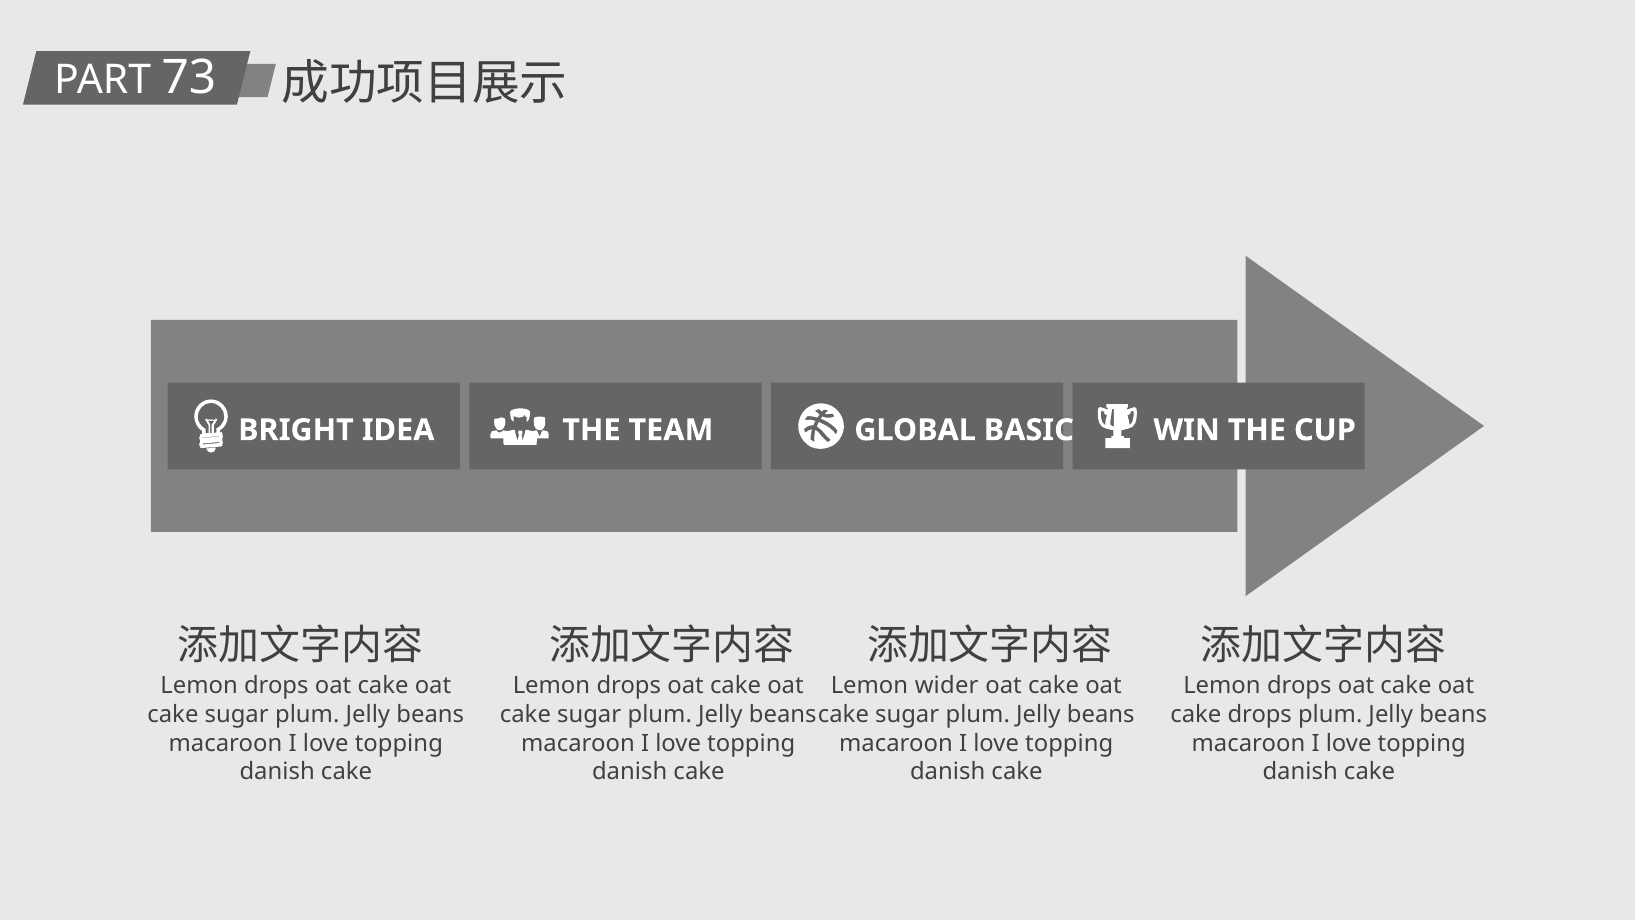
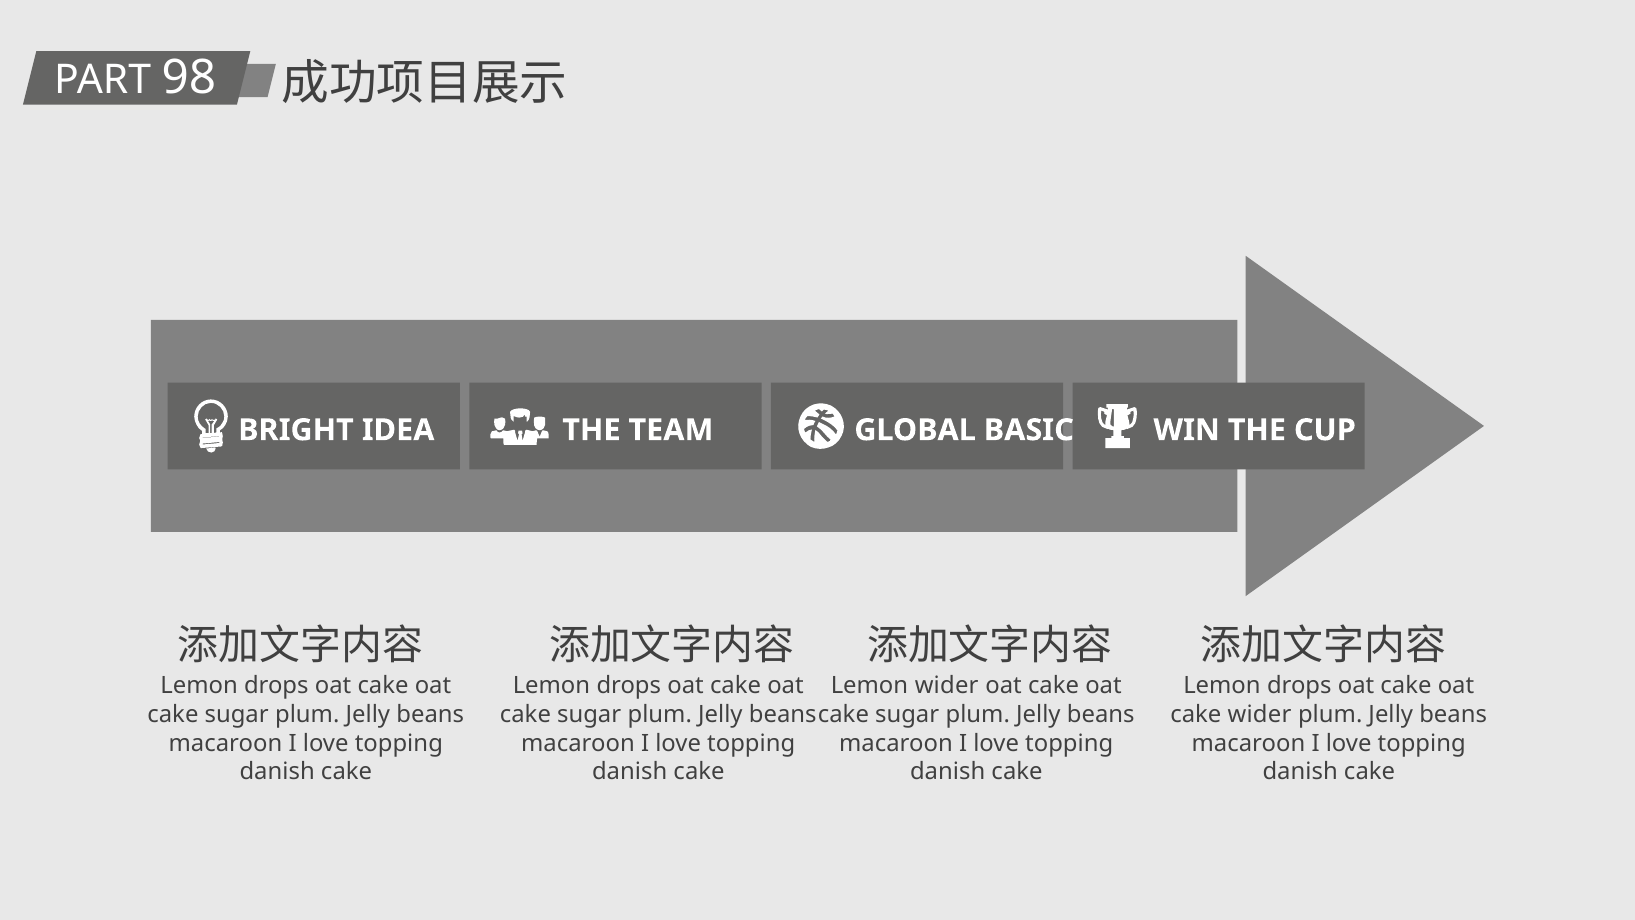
73: 73 -> 98 (189, 78)
cake drops: drops -> wider (1260, 714)
